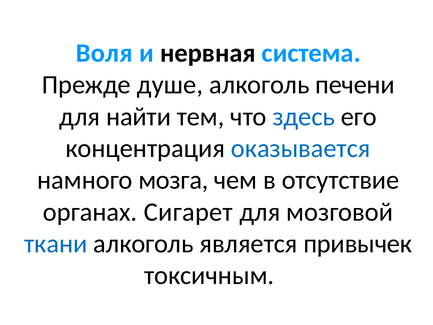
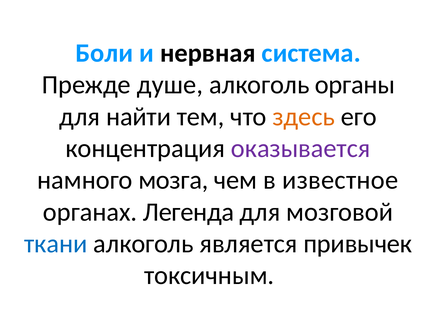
Воля: Воля -> Боли (104, 53)
печени: печени -> органы (355, 85)
здесь colour: blue -> orange (304, 117)
оказывается colour: blue -> purple (301, 148)
отсутствие: отсутствие -> известное (340, 180)
Сигарет: Сигарет -> Легенда (189, 212)
